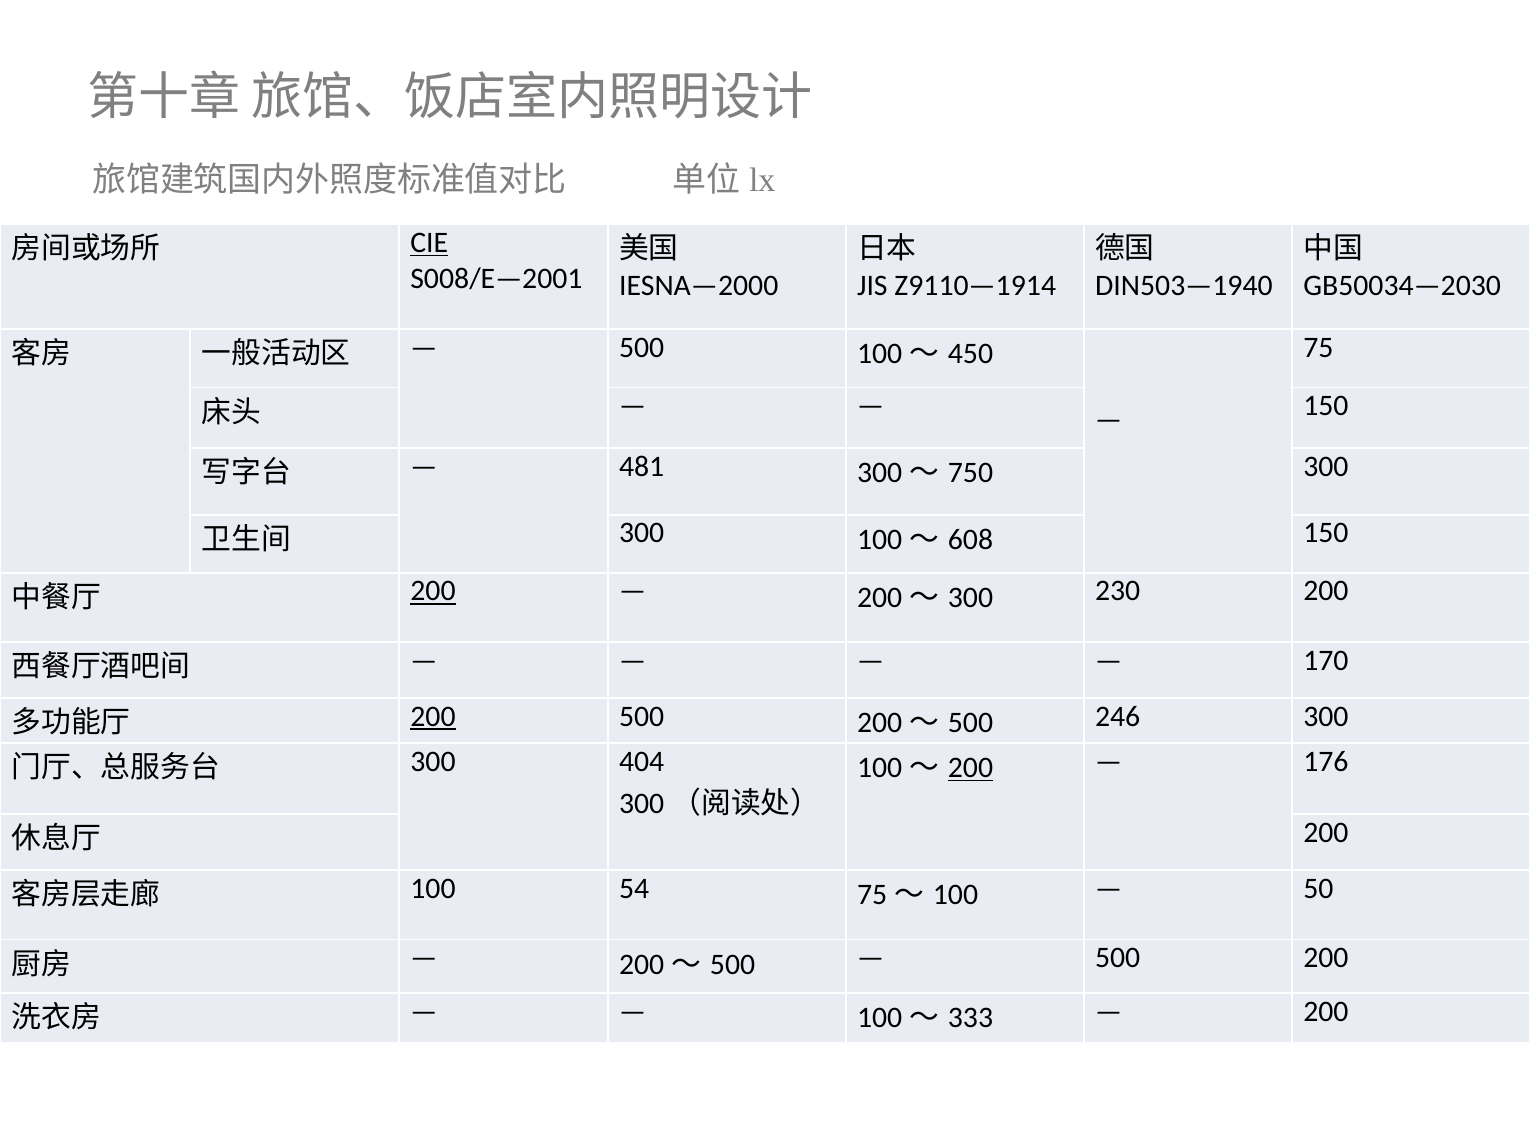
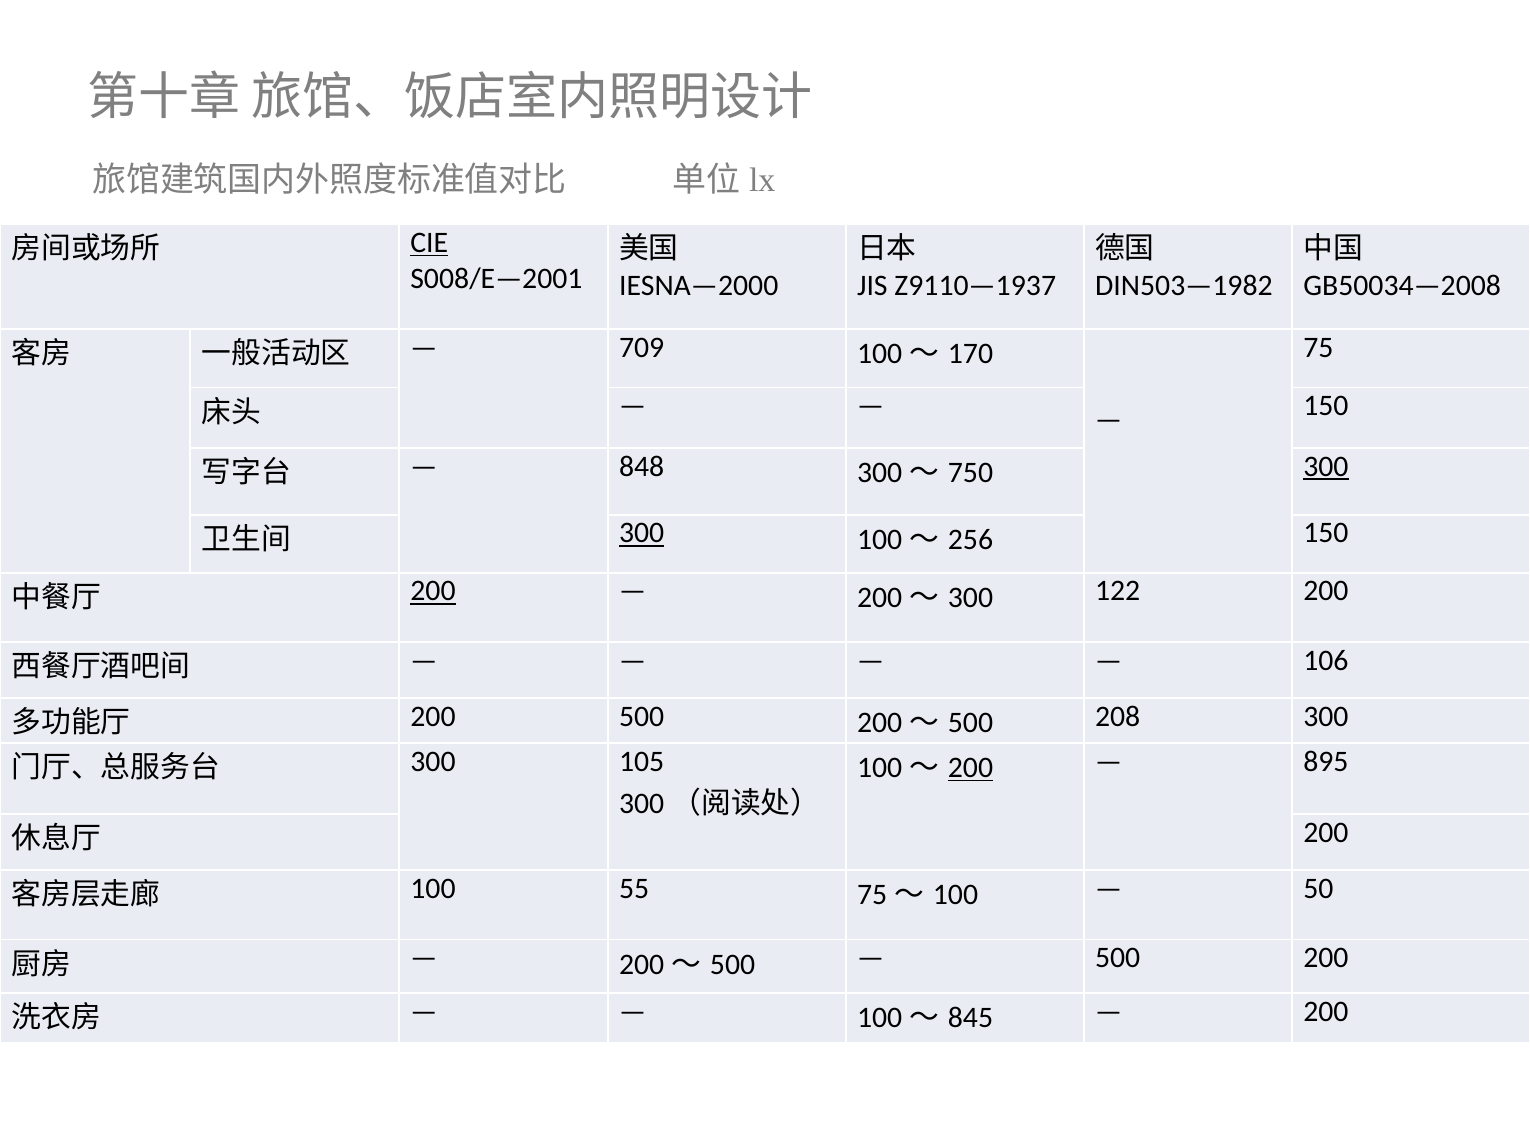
Z9110—1914: Z9110—1914 -> Z9110—1937 (975, 286)
DIN503—1940: DIN503—1940 -> DIN503—1982 (1184, 286)
GB50034—2030: GB50034—2030 -> GB50034—2008 (1402, 286)
500: 500 -> 709 (642, 348)
450: 450 -> 170 (971, 354)
481: 481 -> 848 (642, 466)
300 underline: none -> present (1326, 466)
300 underline: none -> present (642, 533)
608: 608 -> 256 (971, 540)
230: 230 -> 122 (1118, 591)
170: 170 -> 106 (1326, 661)
200 underline: present -> none (433, 717)
246: 246 -> 208 (1118, 717)
176: 176 -> 895 (1326, 762)
404: 404 -> 105 (642, 762)
54: 54 -> 55 (634, 889)
333: 333 -> 845 (971, 1018)
